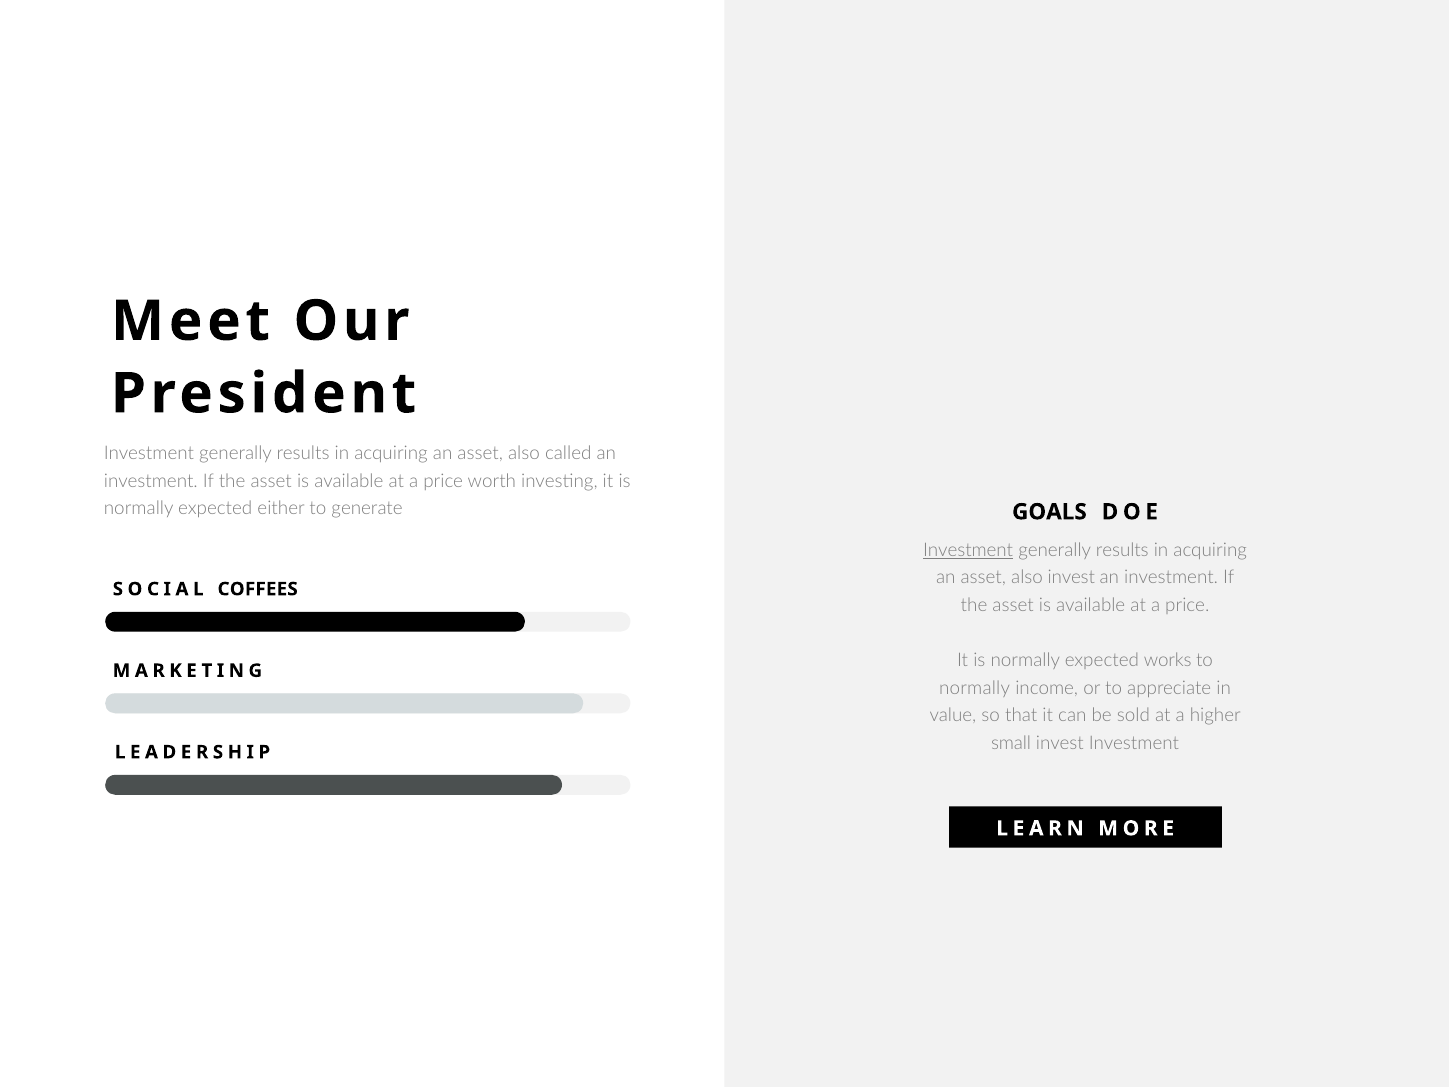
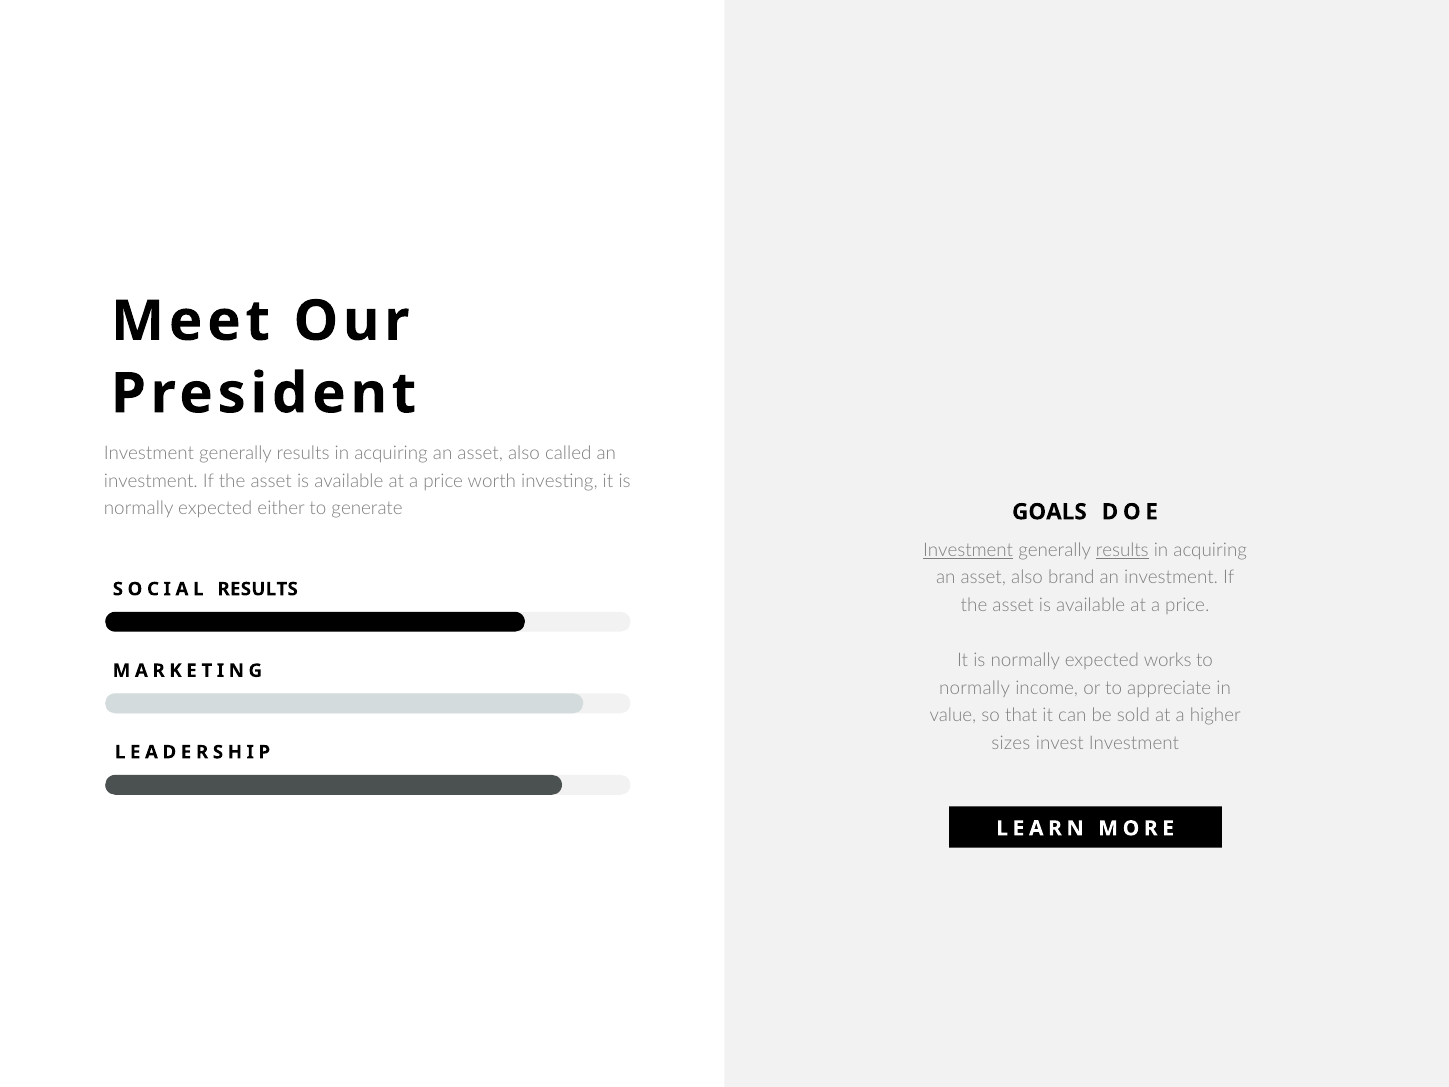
results underline: none -> present (1122, 550)
also invest: invest -> brand (1071, 578)
SOCIAL COFFEES: COFFEES -> RESULTS (258, 589)
small: small -> sizes (1011, 743)
